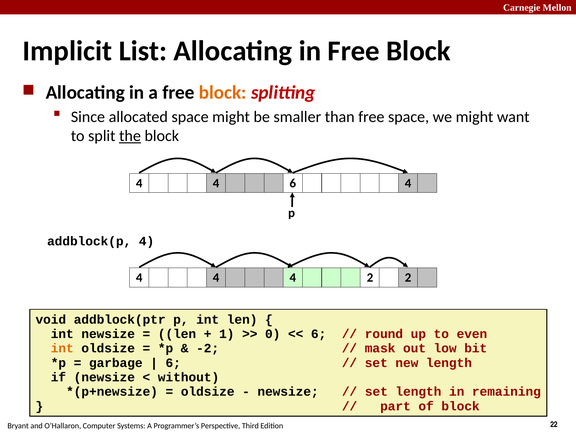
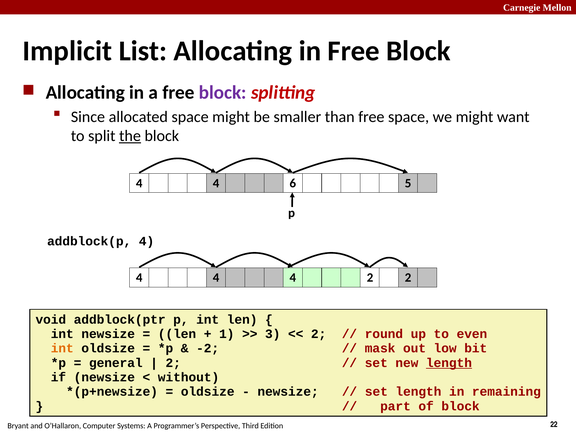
block colour: orange -> purple (223, 93)
4 4 4: 4 -> 5 (408, 183)
0: 0 -> 3 (273, 334)
6: 6 -> 2 (319, 334)
garbage: garbage -> general (116, 363)
6: 6 -> 2 (173, 363)
length underline: none -> present (449, 363)
